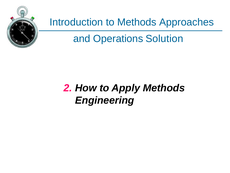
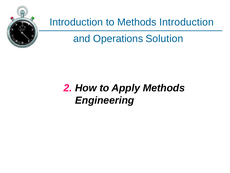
Methods Approaches: Approaches -> Introduction (187, 22)
